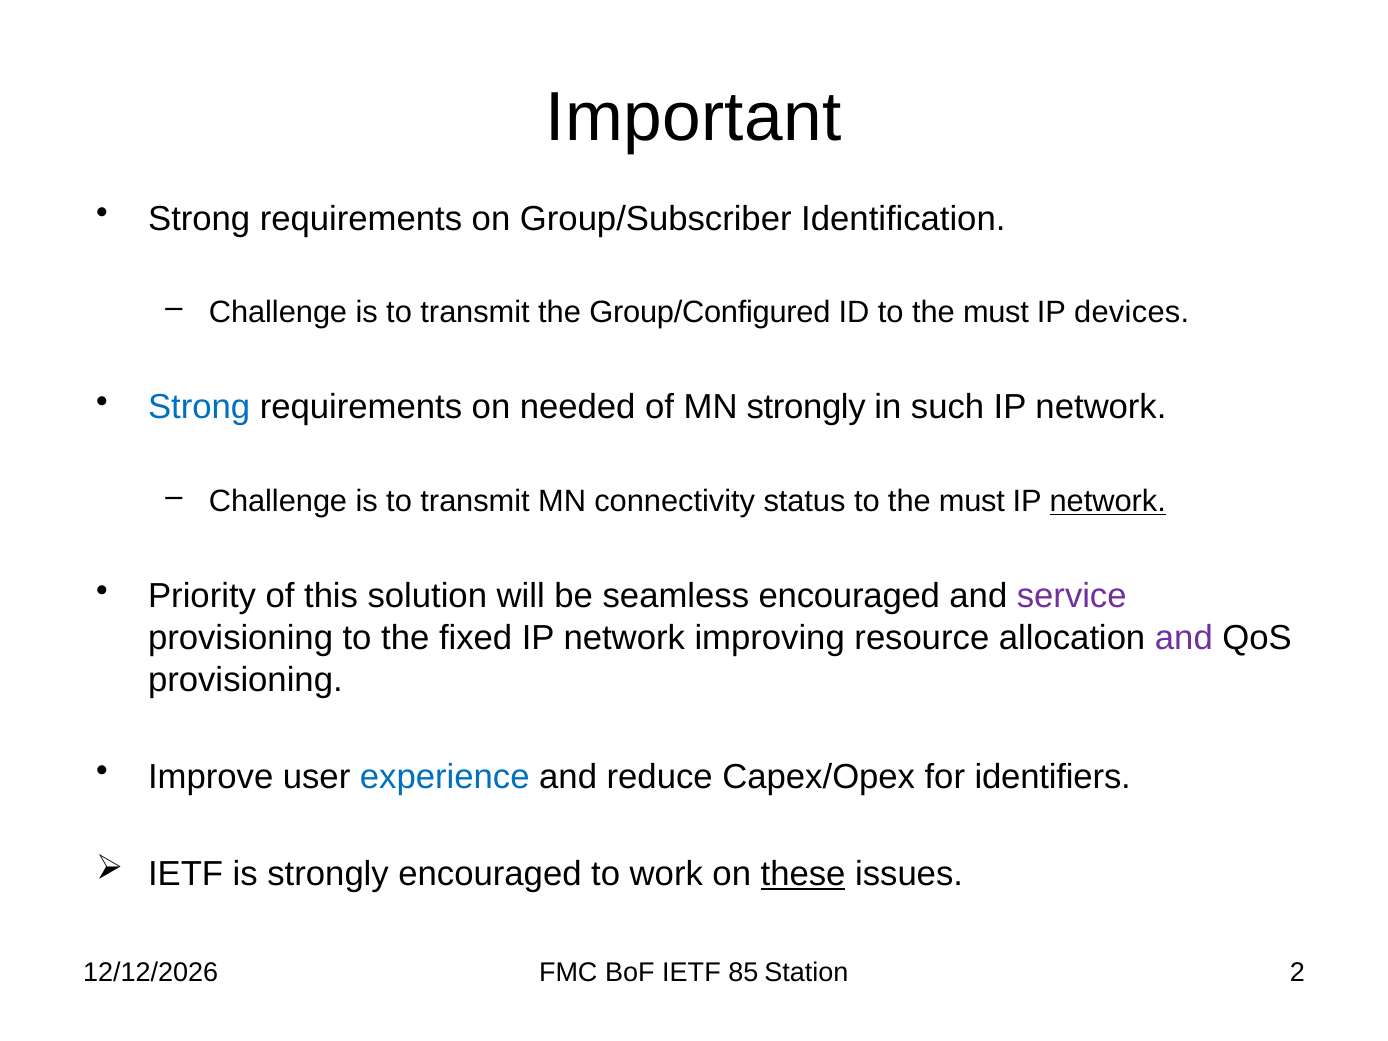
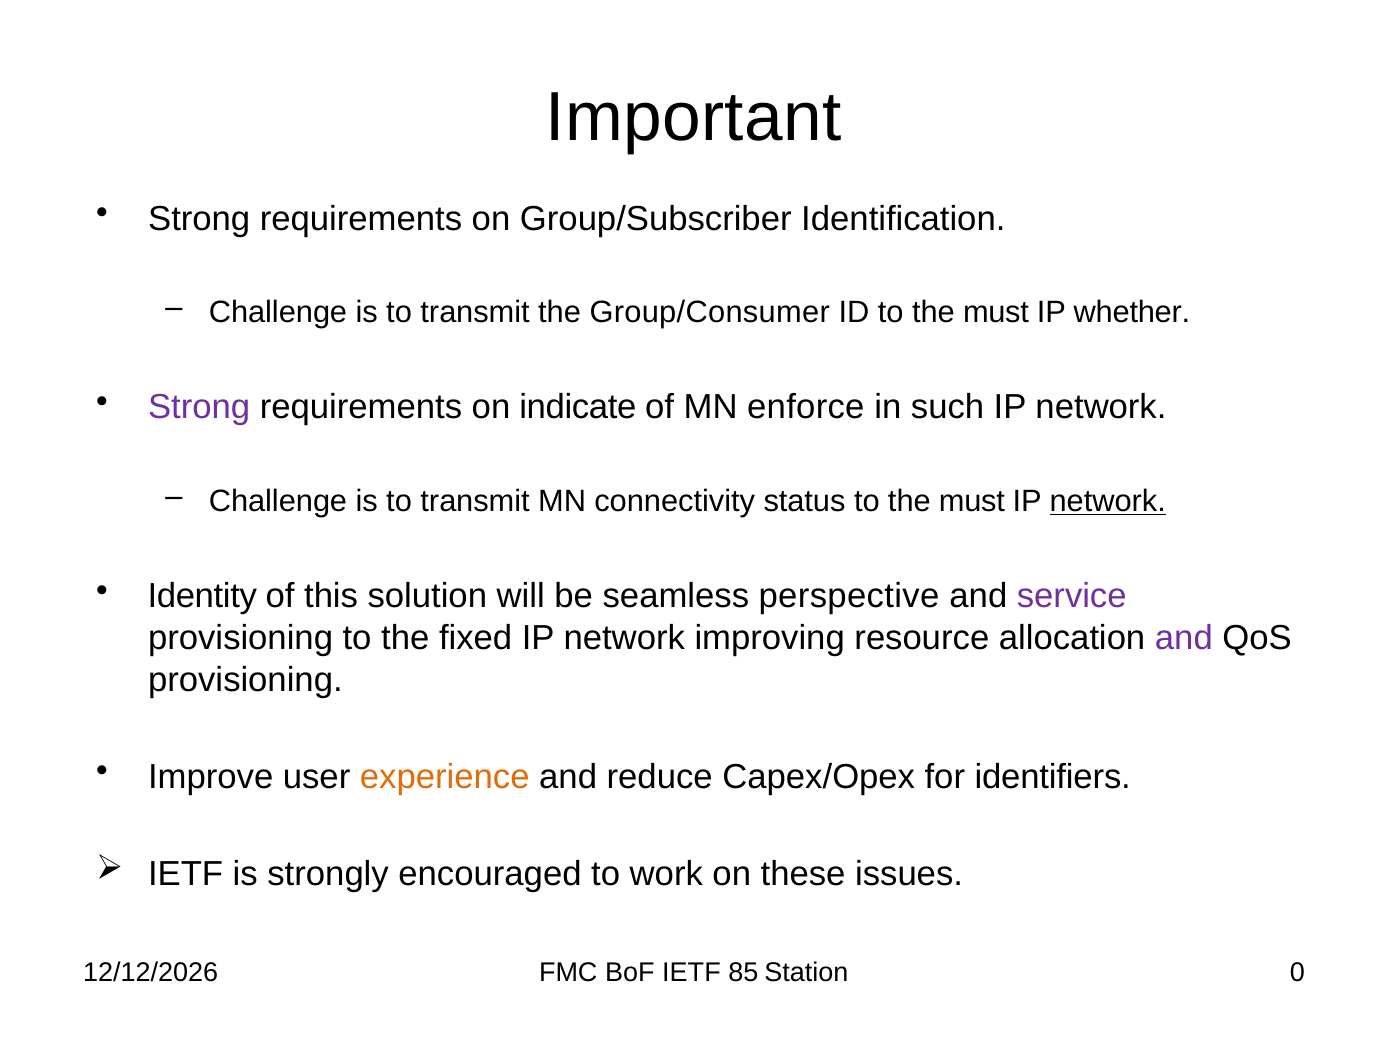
Group/Configured: Group/Configured -> Group/Consumer (710, 312)
devices: devices -> whether (1132, 312)
Strong colour: blue -> purple (199, 408)
needed: needed -> indicate (578, 408)
MN strongly: strongly -> enforce (806, 408)
Priority: Priority -> Identity (202, 596)
seamless encouraged: encouraged -> perspective (849, 596)
experience colour: blue -> orange (445, 777)
these underline: present -> none (803, 874)
2: 2 -> 0 (1297, 973)
